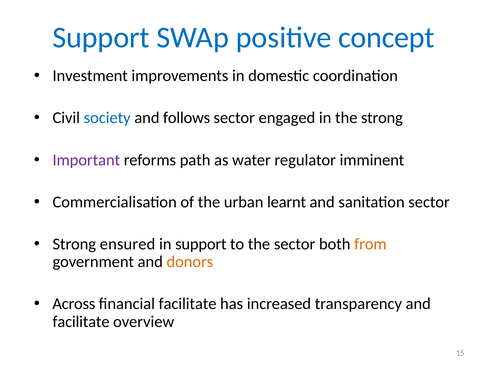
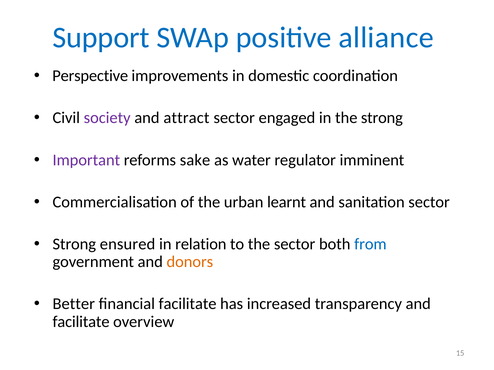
concept: concept -> alliance (386, 38)
Investment: Investment -> Perspective (90, 76)
society colour: blue -> purple (107, 118)
follows: follows -> attract (186, 118)
path: path -> sake (195, 160)
in support: support -> relation (201, 244)
from colour: orange -> blue (370, 244)
Across: Across -> Better (74, 304)
